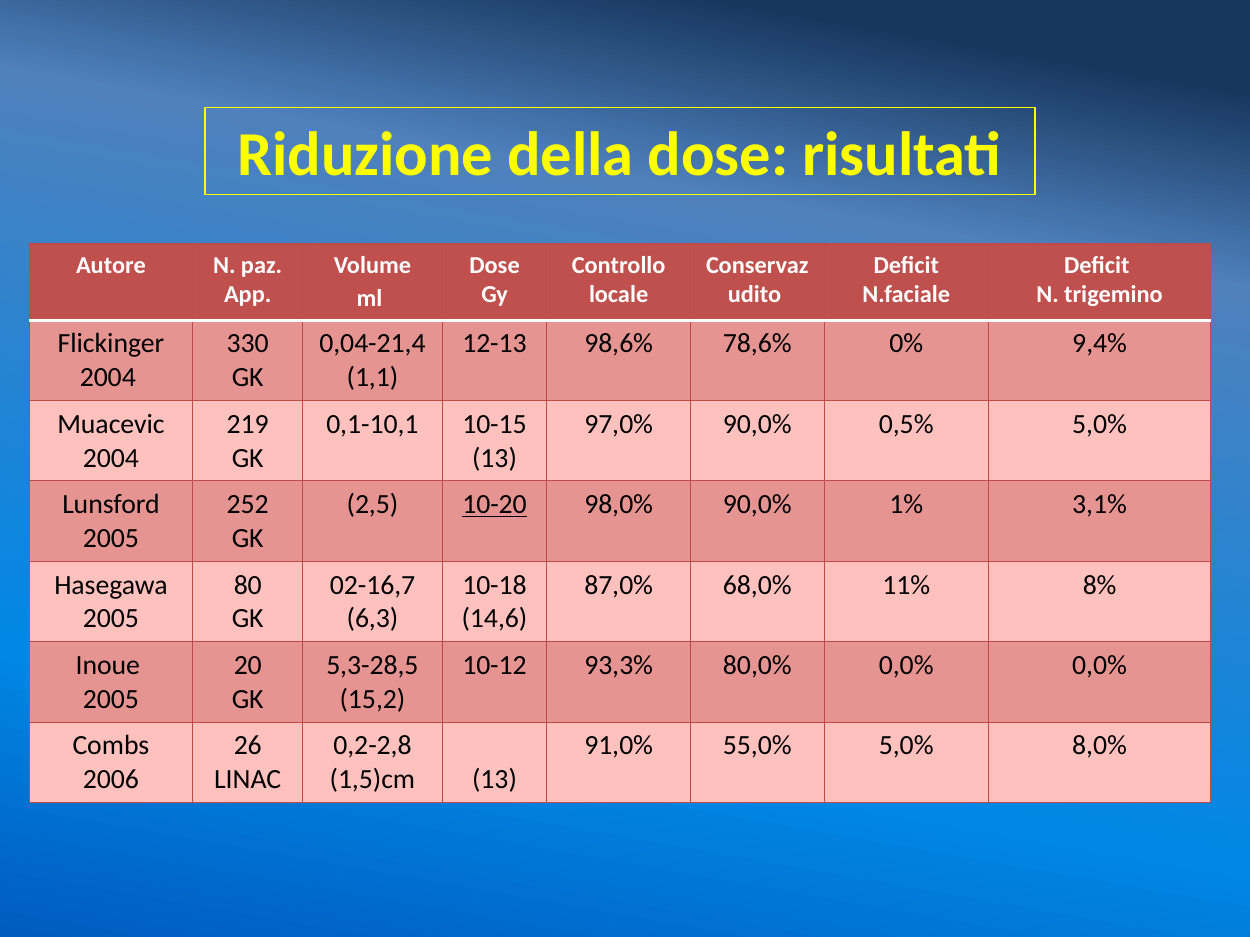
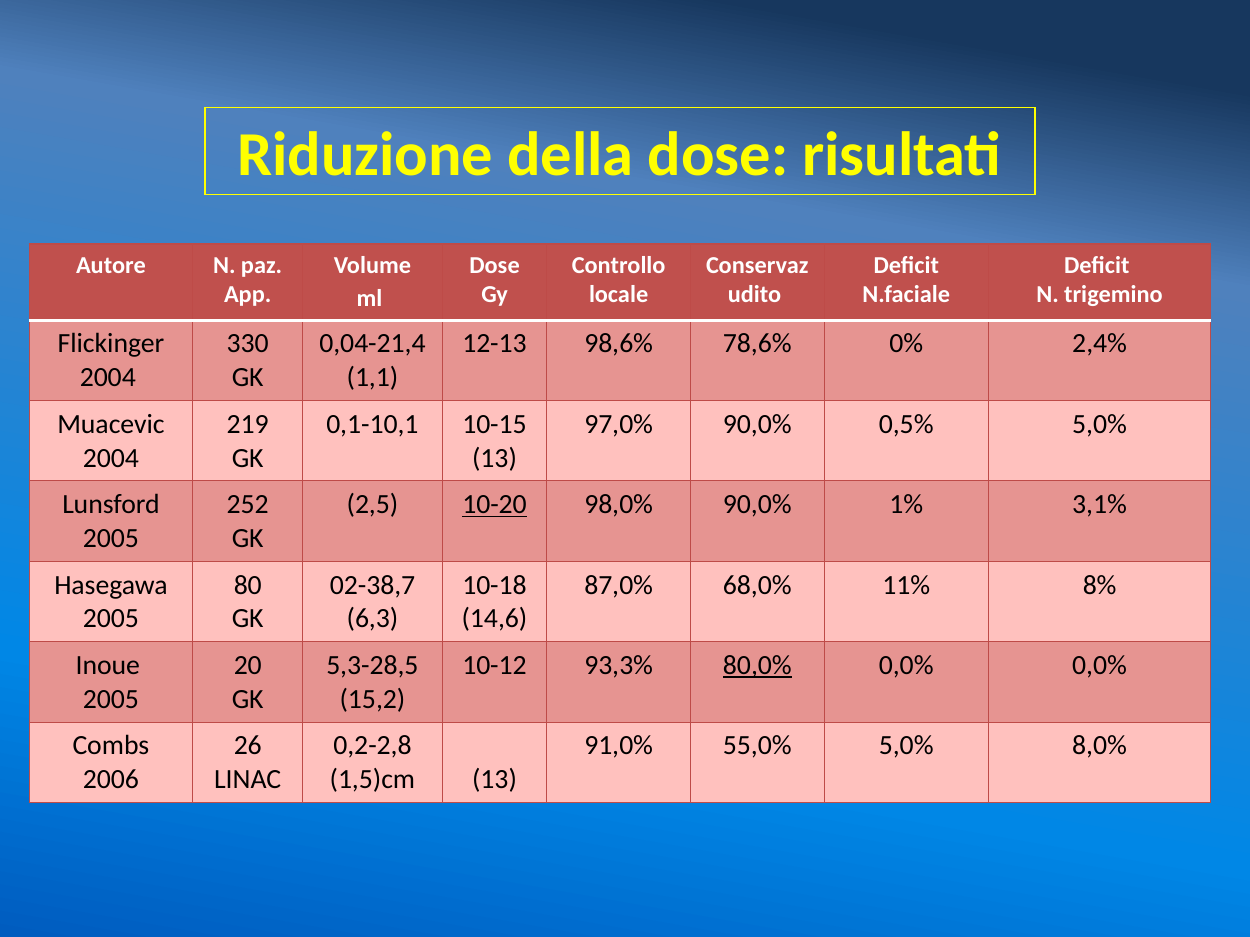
9,4%: 9,4% -> 2,4% (1100, 344)
02-16,7: 02-16,7 -> 02-38,7 (373, 585)
80,0% underline: none -> present (757, 666)
